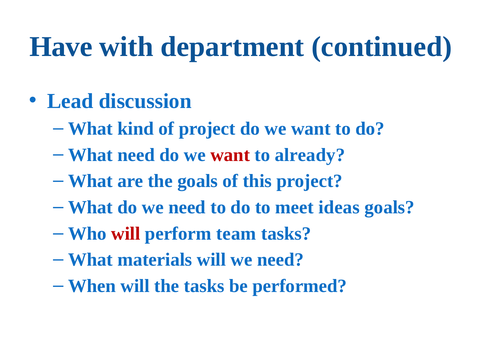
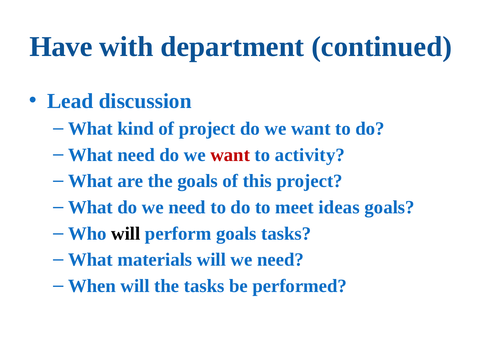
already: already -> activity (310, 155)
will colour: red -> black (126, 234)
perform team: team -> goals (236, 234)
